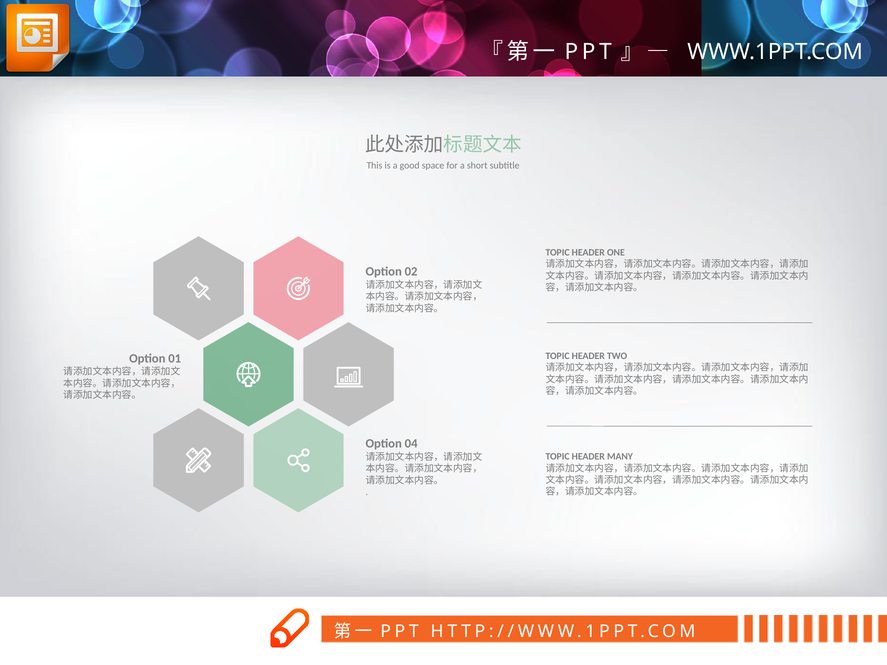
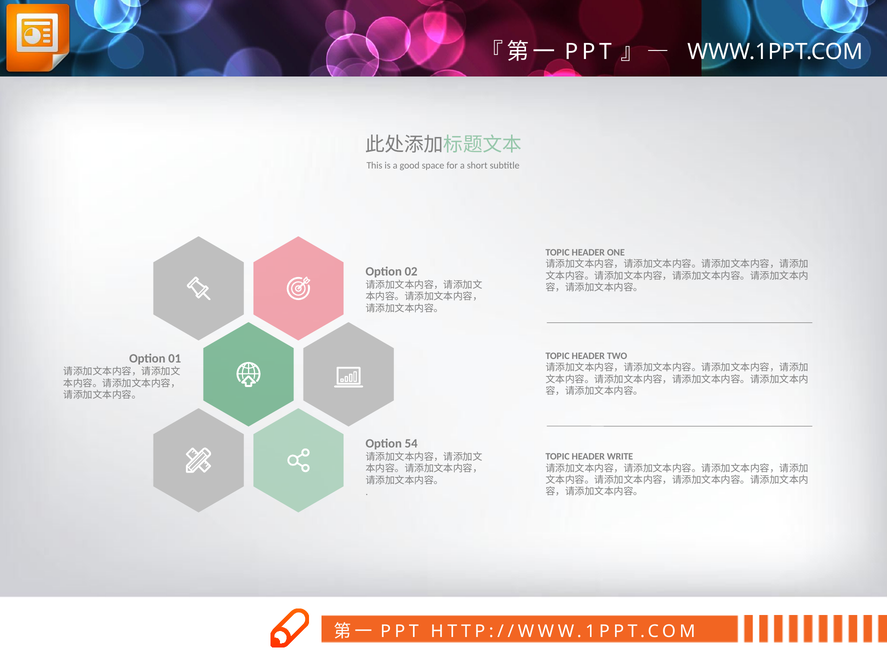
04: 04 -> 54 (411, 444)
MANY: MANY -> WRITE (620, 457)
